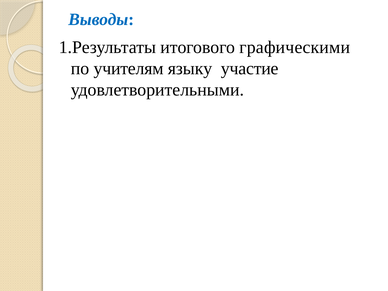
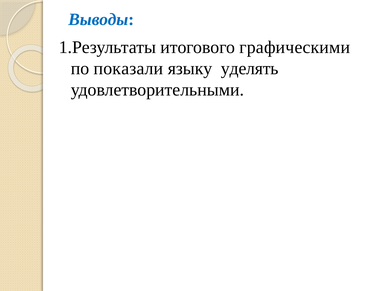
учителям: учителям -> показали (128, 69)
участие: участие -> уделять (250, 69)
